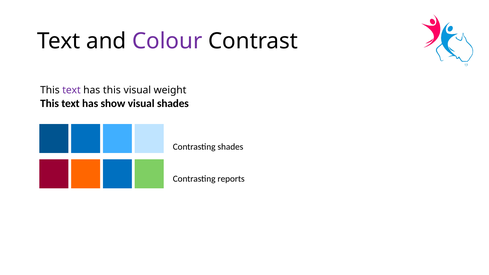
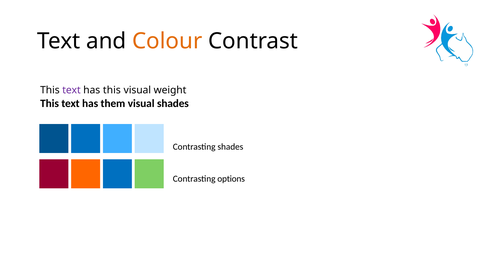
Colour colour: purple -> orange (167, 41)
show: show -> them (113, 104)
reports: reports -> options (231, 179)
